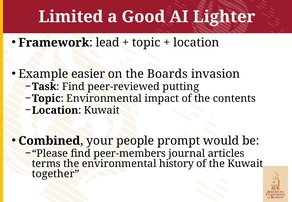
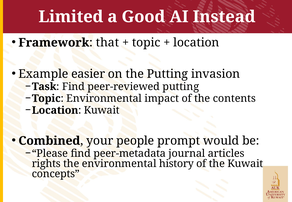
Lighter: Lighter -> Instead (224, 17)
lead: lead -> that (107, 43)
the Boards: Boards -> Putting (167, 74)
peer-members: peer-members -> peer-metadata (130, 154)
terms: terms -> rights (46, 164)
together: together -> concepts (56, 174)
